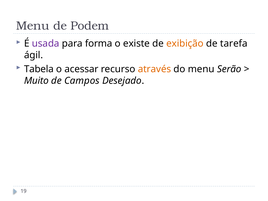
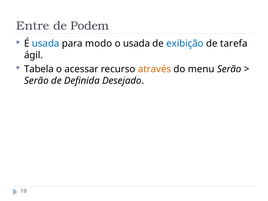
Menu: Menu -> Entre (33, 26)
usada colour: purple -> blue (46, 44)
forma: forma -> modo (99, 44)
o existe: existe -> usada (137, 44)
exibição colour: orange -> blue (185, 44)
Muito: Muito -> Serão (36, 81)
Campos: Campos -> Definida (82, 81)
